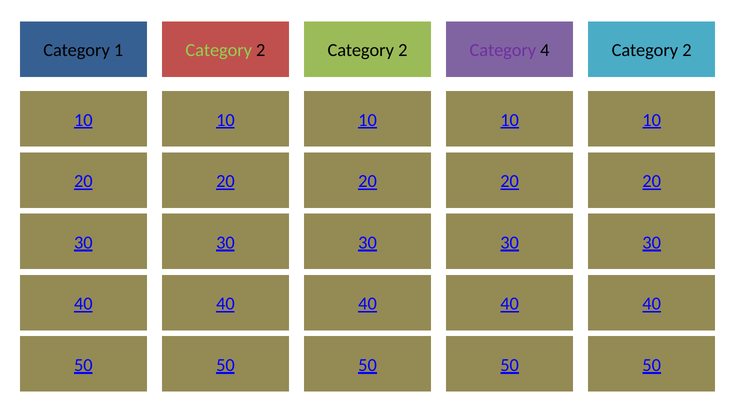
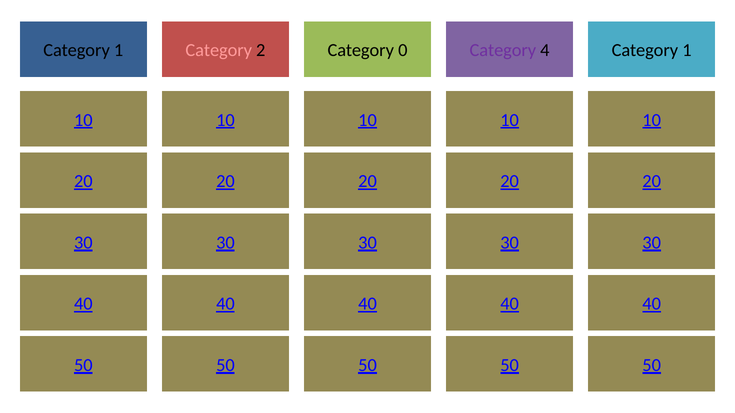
Category colour: light green -> pink (219, 50)
2: 2 -> 0 (403, 50)
2: 2 -> 1 (687, 50)
